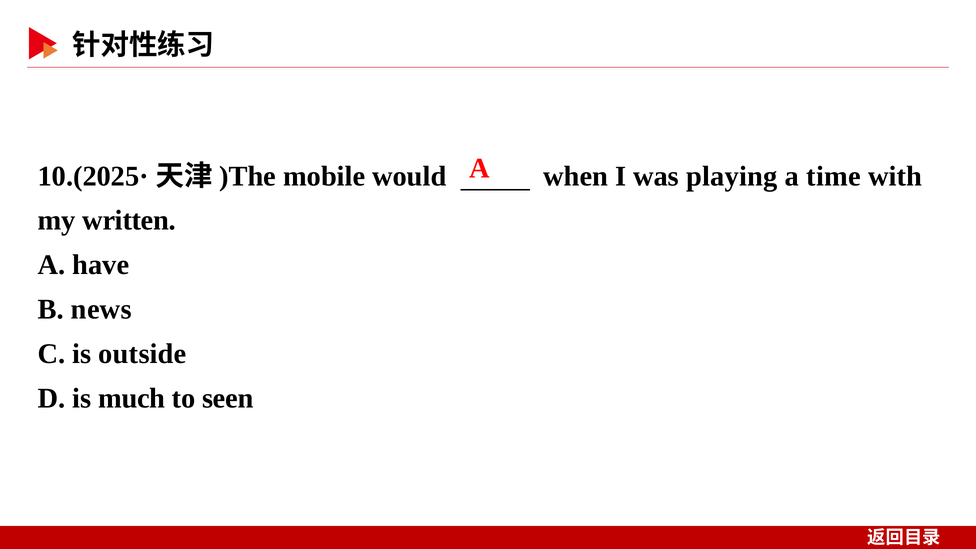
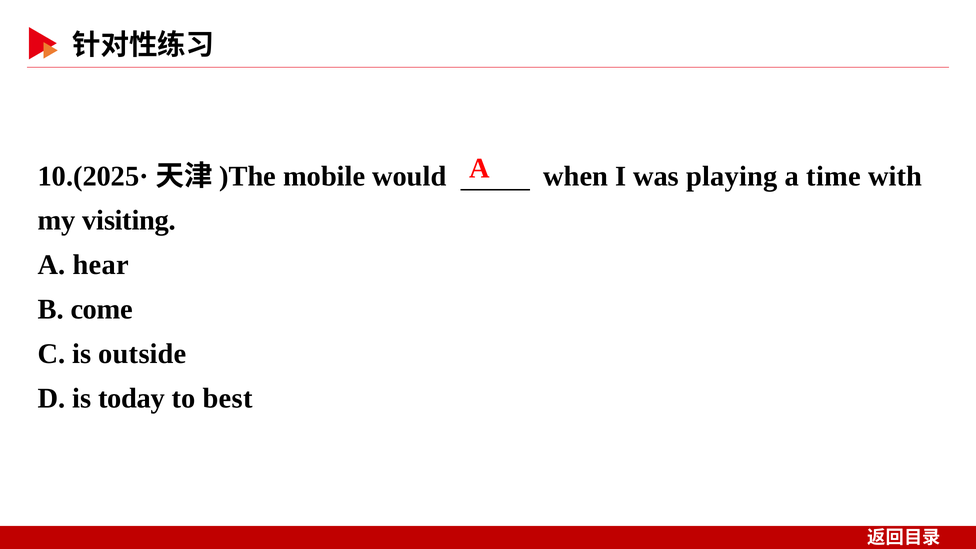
written: written -> visiting (129, 221)
have: have -> hear (101, 265)
news: news -> come (102, 309)
much: much -> today (132, 398)
seen: seen -> best (228, 398)
